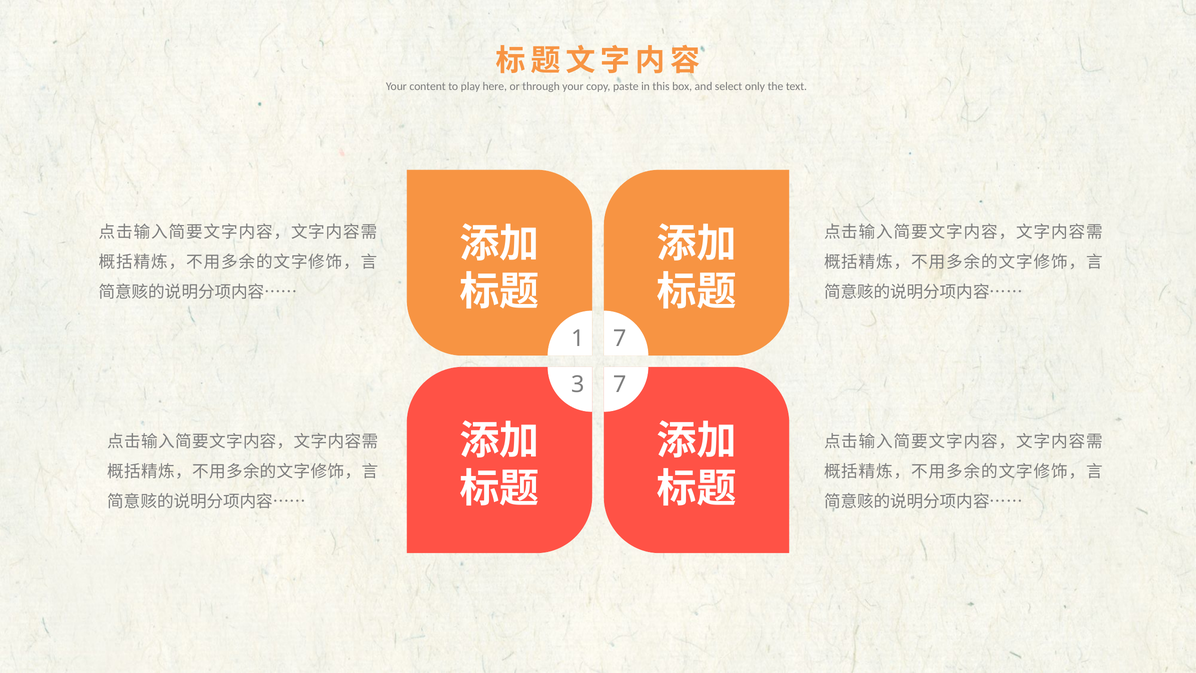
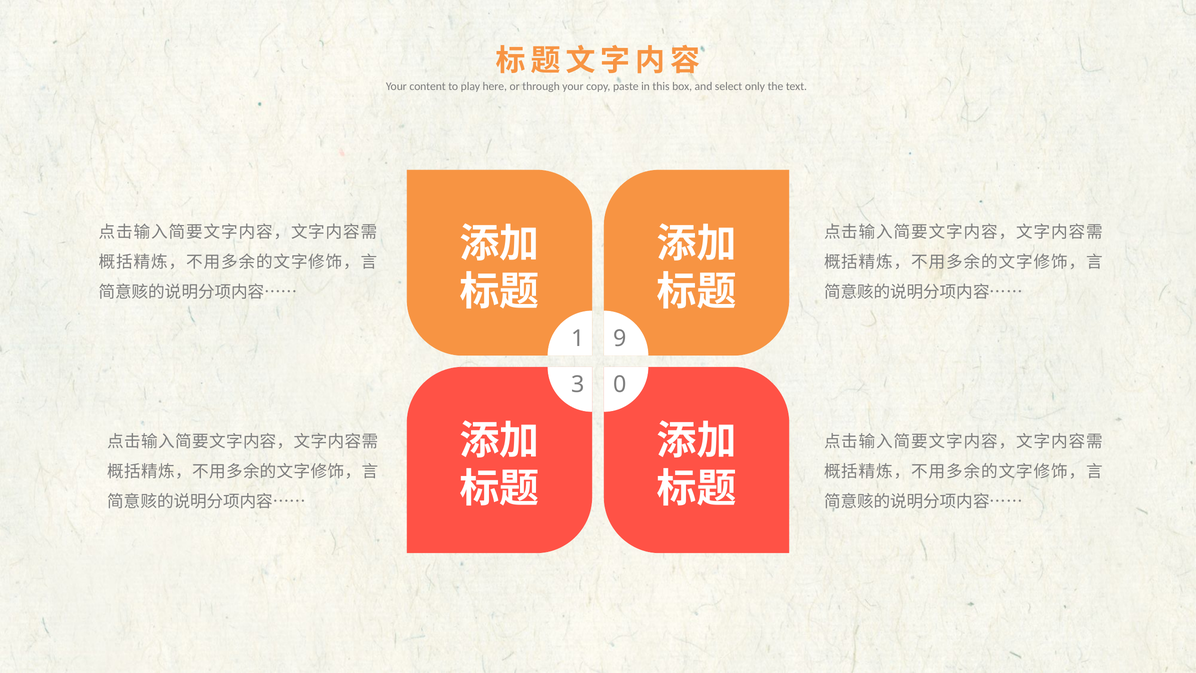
1 7: 7 -> 9 (620, 338)
3 7: 7 -> 0 (620, 385)
